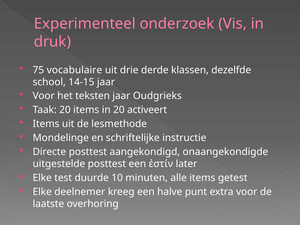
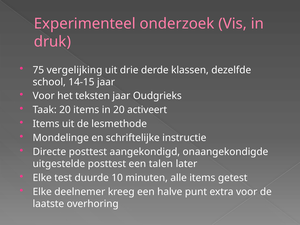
vocabulaire: vocabulaire -> vergelijking (74, 70)
ἐστίν: ἐστίν -> talen (161, 164)
